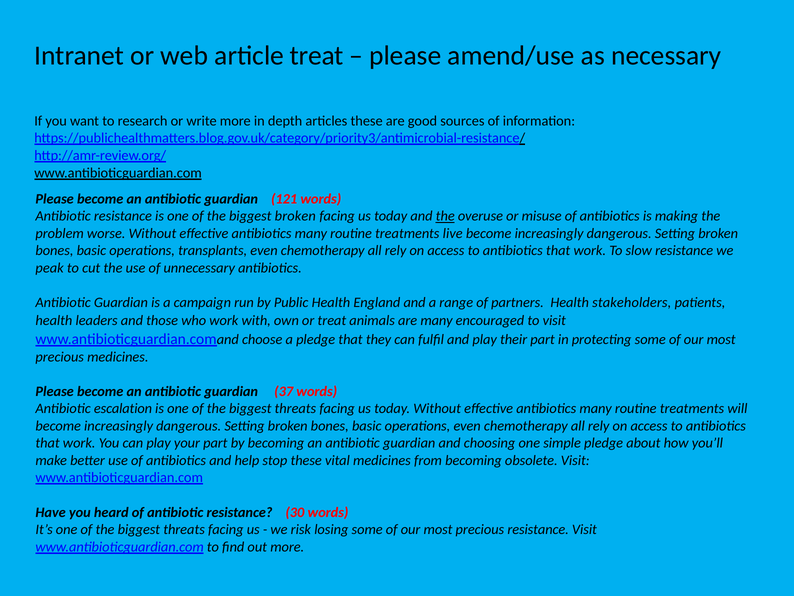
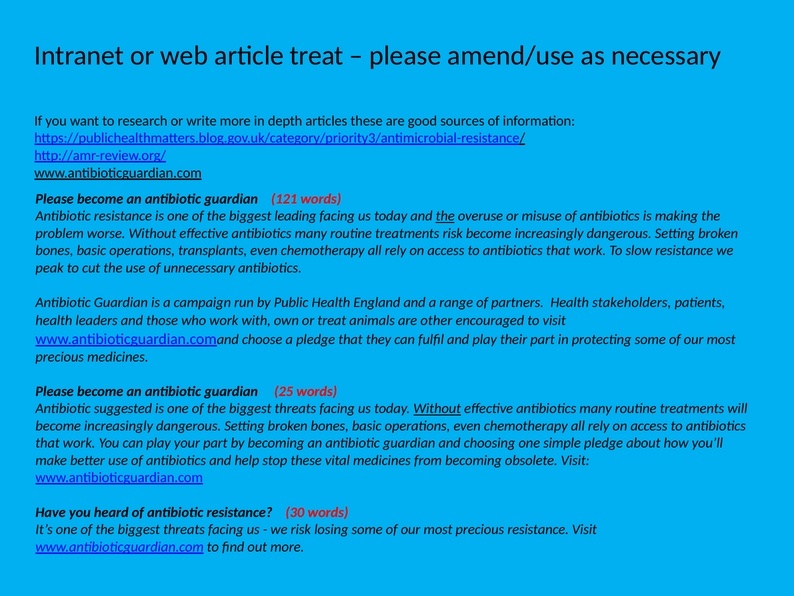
biggest broken: broken -> leading (295, 216)
treatments live: live -> risk (453, 233)
are many: many -> other (436, 320)
37: 37 -> 25 (284, 391)
escalation: escalation -> suggested (123, 408)
Without underline: none -> present (437, 408)
